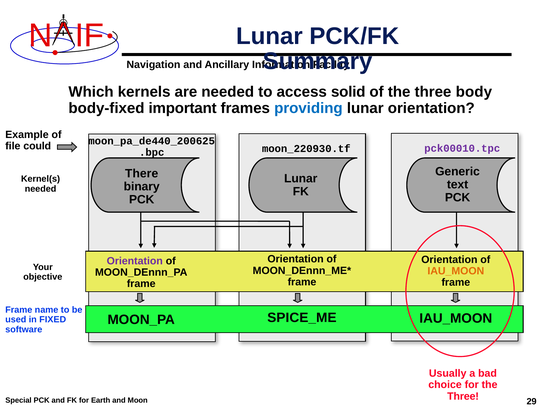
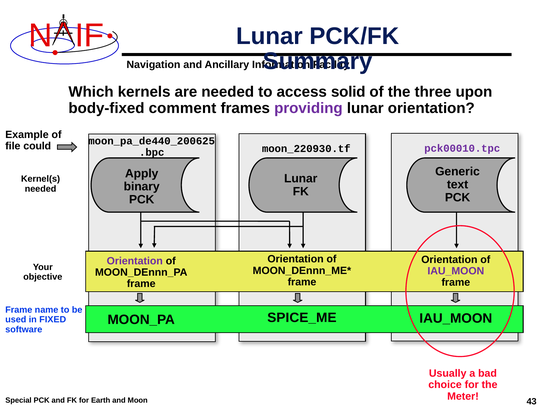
body: body -> upon (474, 92)
important: important -> comment (182, 108)
providing colour: blue -> purple (308, 108)
There: There -> Apply (142, 173)
IAU_MOON colour: orange -> purple (456, 271)
Three: Three -> Meter (463, 396)
29: 29 -> 43 (532, 401)
